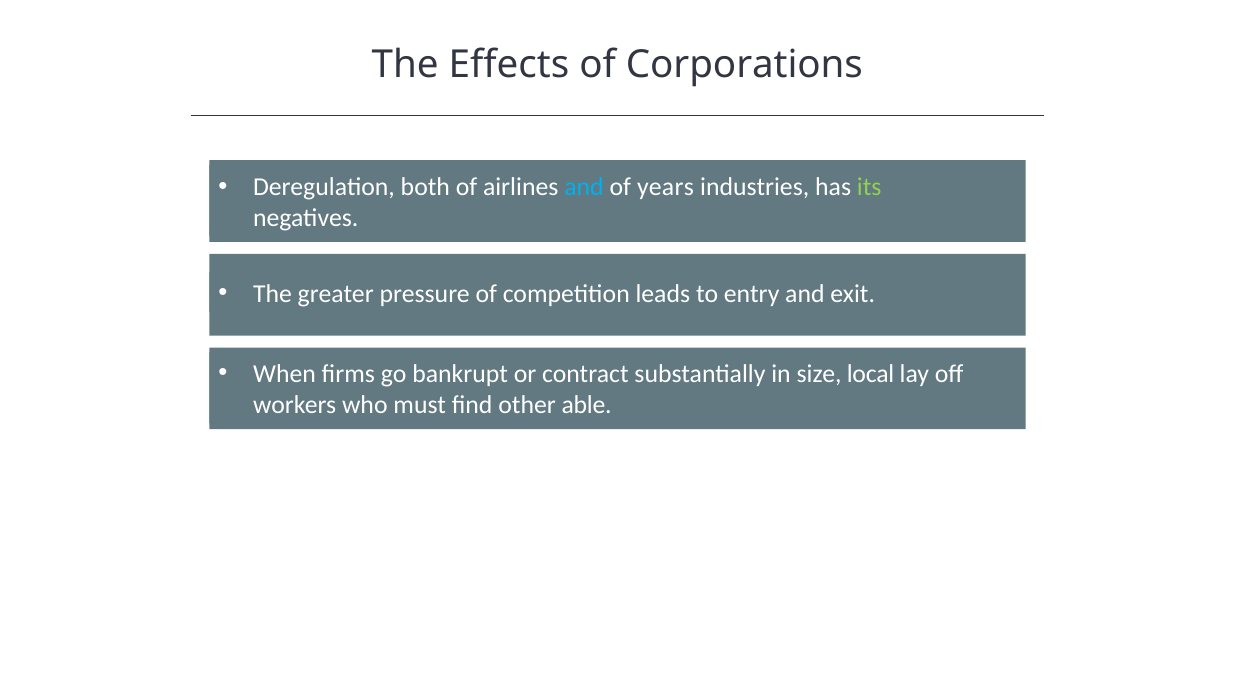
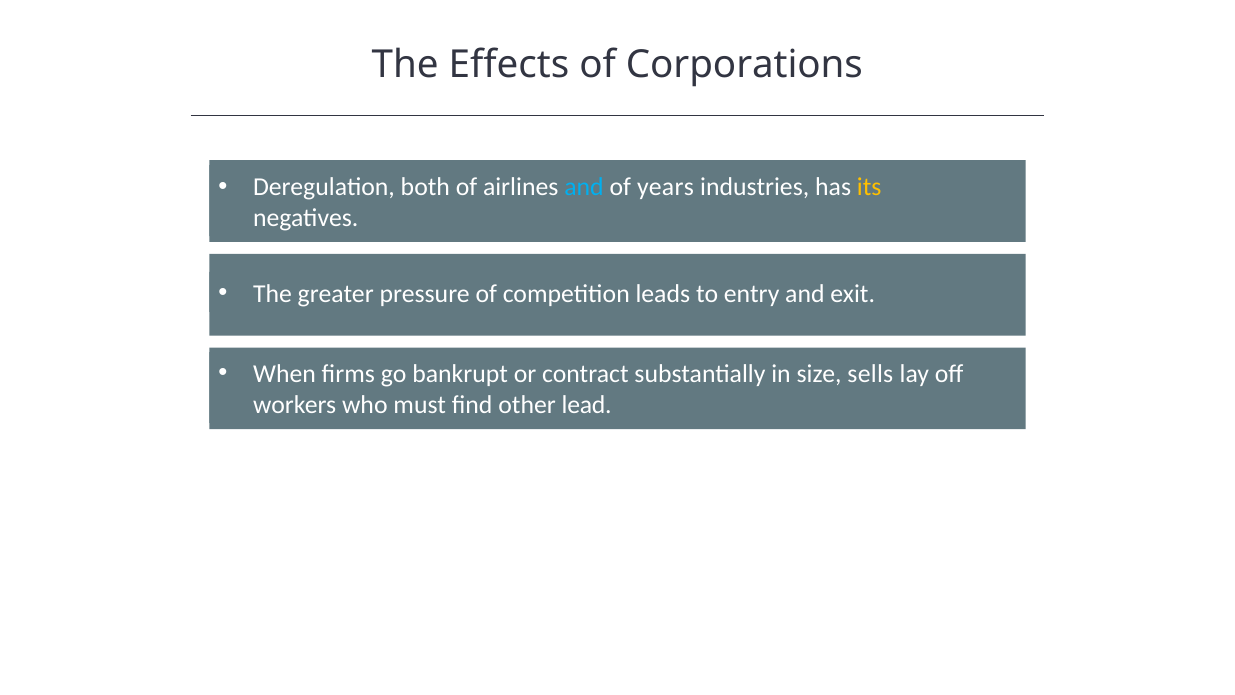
its colour: light green -> yellow (869, 187)
local: local -> sells (870, 374)
able: able -> lead (587, 405)
